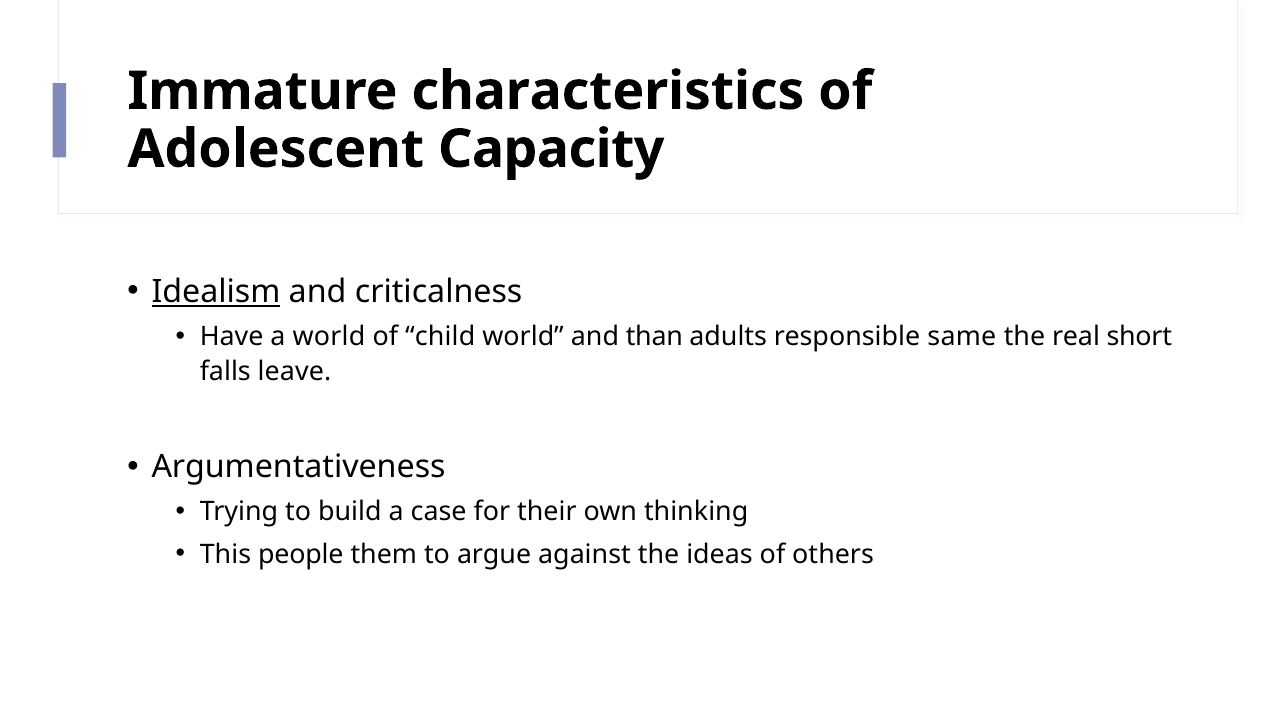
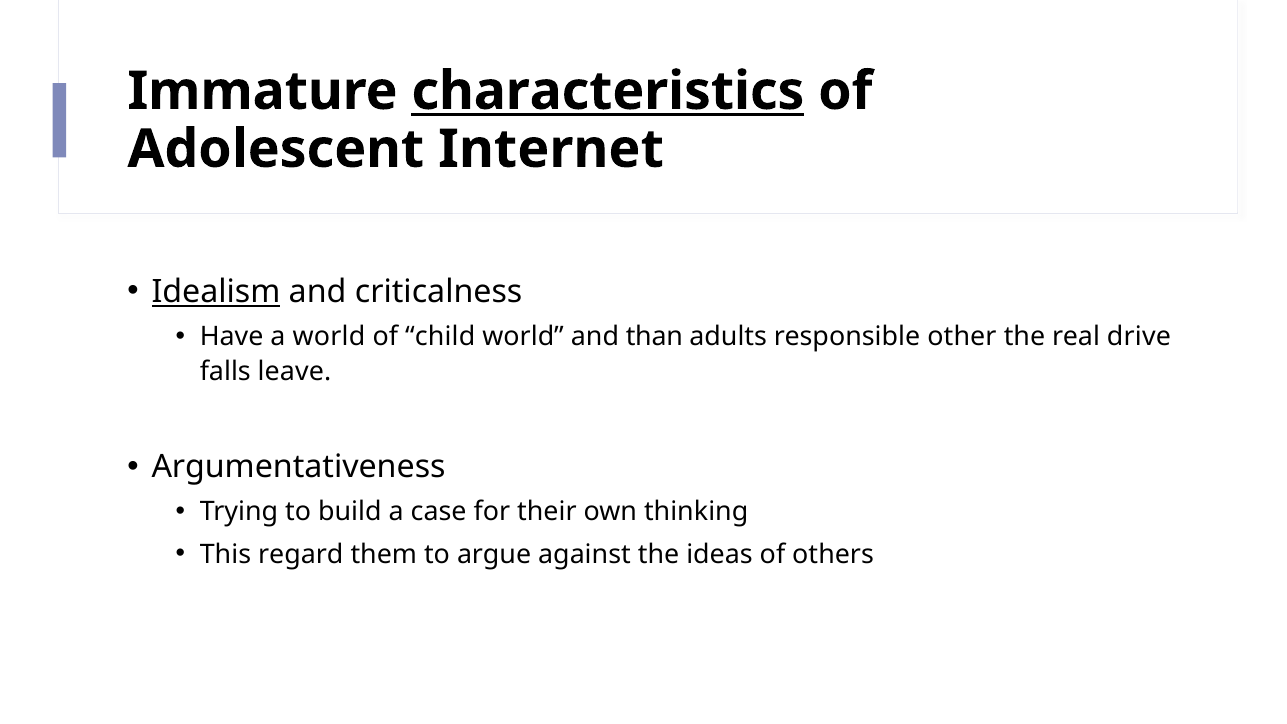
characteristics underline: none -> present (608, 91)
Capacity: Capacity -> Internet (551, 149)
same: same -> other (962, 337)
short: short -> drive (1139, 337)
people: people -> regard (301, 554)
